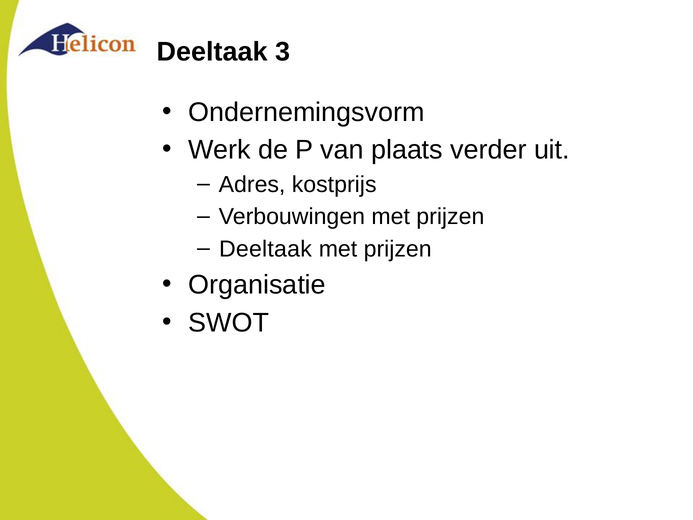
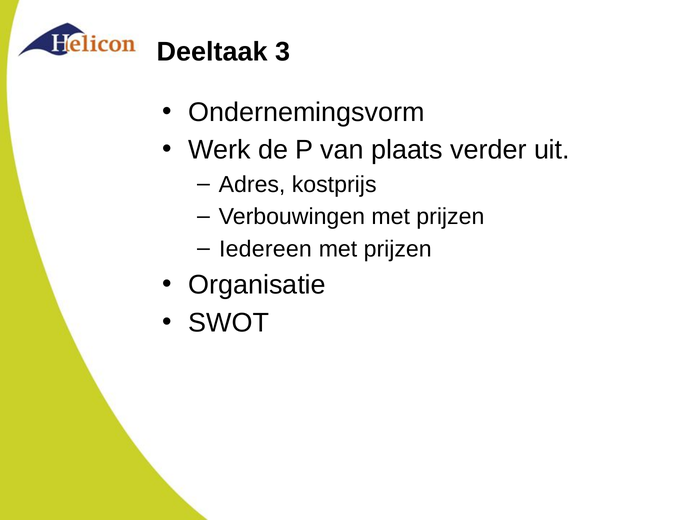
Deeltaak: Deeltaak -> Iedereen (265, 249)
